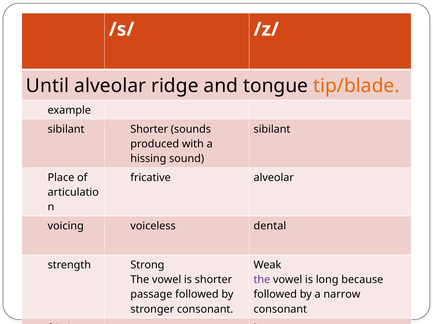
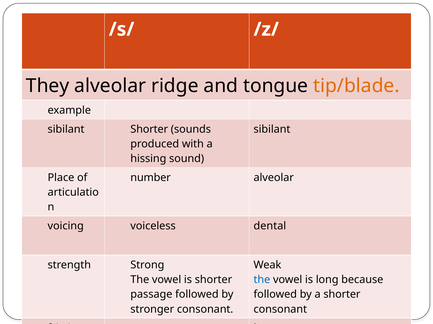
Until: Until -> They (48, 86)
fricative: fricative -> number (151, 178)
the colour: purple -> blue (262, 280)
a narrow: narrow -> shorter (342, 295)
